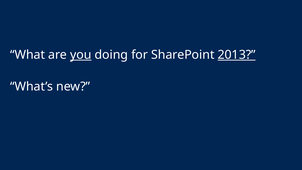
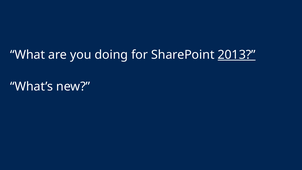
you underline: present -> none (81, 55)
